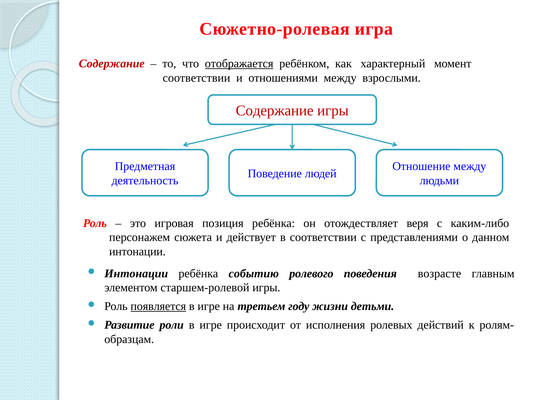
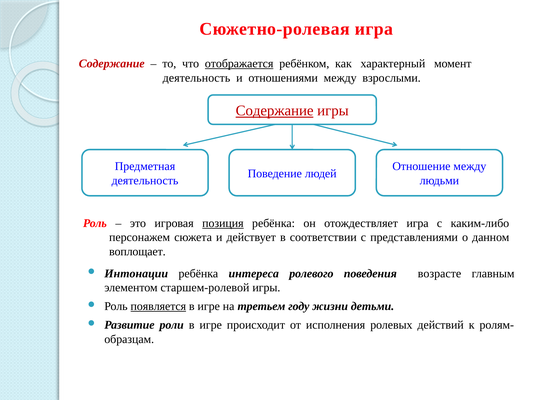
соответствии: соответствии -> деятельность (197, 78)
Содержание underline: none -> present (275, 111)
позиция underline: none -> present (223, 223)
отождествляет веря: веря -> игра (418, 223)
интонации: интонации -> воплощает (137, 252)
событию: событию -> интереса (254, 274)
